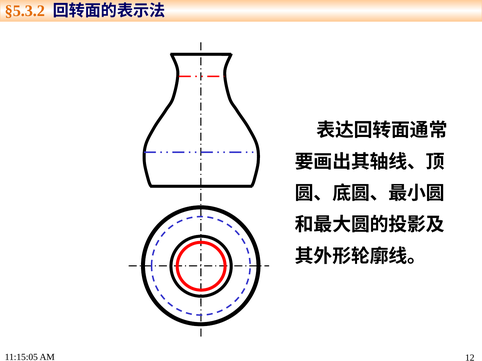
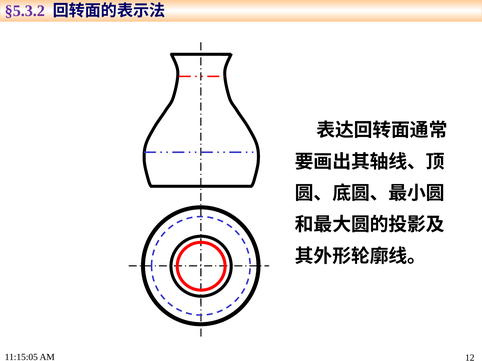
§5.3.2 colour: orange -> purple (25, 11)
